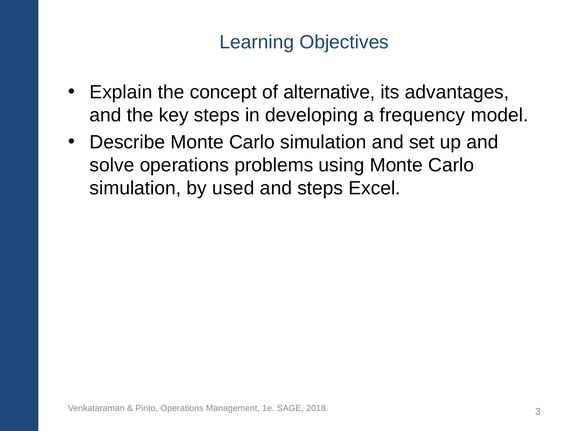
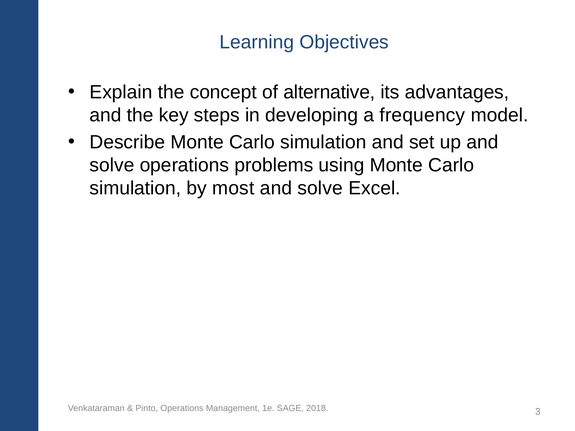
used: used -> most (233, 188)
steps: steps -> solve (320, 188)
